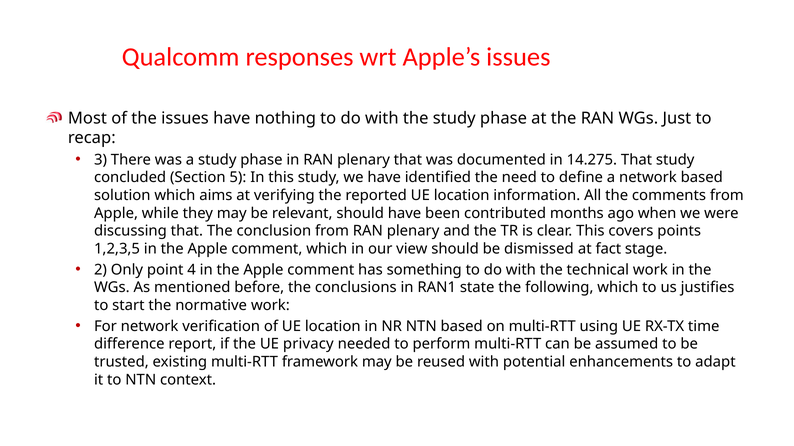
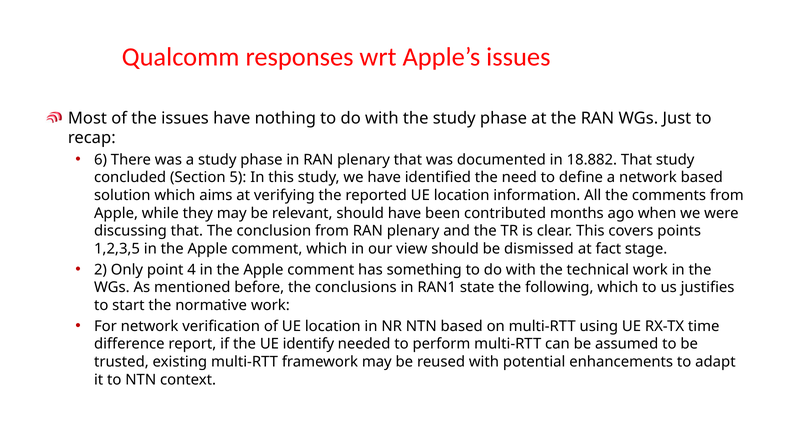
3: 3 -> 6 (101, 160)
14.275: 14.275 -> 18.882 (592, 160)
privacy: privacy -> identify (308, 344)
